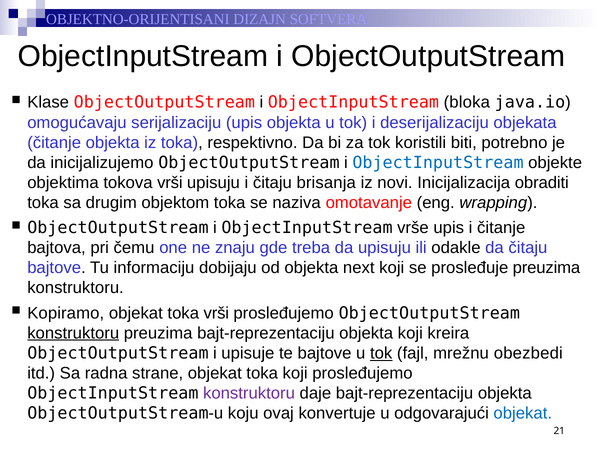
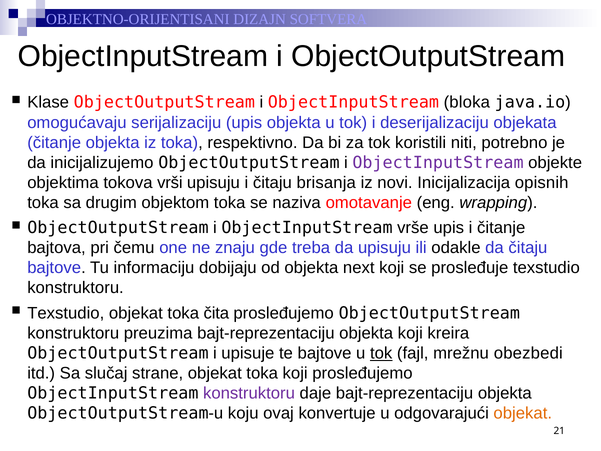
biti: biti -> niti (464, 142)
ObjectInputStream colour: blue -> purple (438, 163)
obraditi: obraditi -> opisnih (542, 183)
prosleđuje preuzima: preuzima -> texstudio (546, 268)
Kopiramo: Kopiramo -> Texstudio (66, 313)
toka vrši: vrši -> čita (216, 313)
konstruktoru underline: present -> none (73, 333)
radna: radna -> slučaj (106, 373)
objekat colour: blue -> orange (523, 413)
